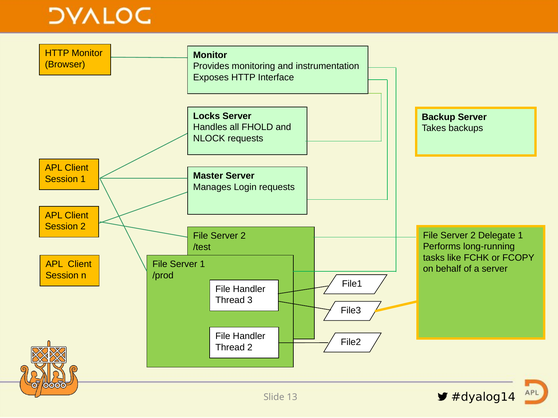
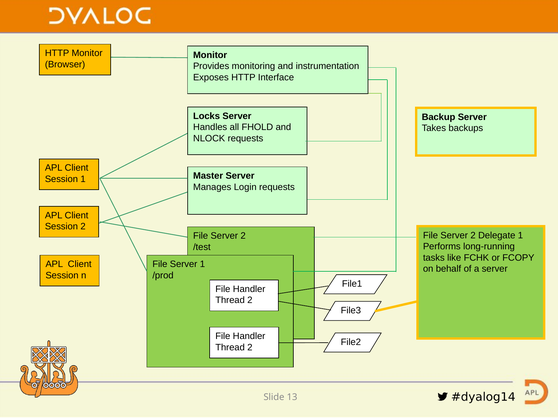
3: 3 -> 2 (250, 301)
